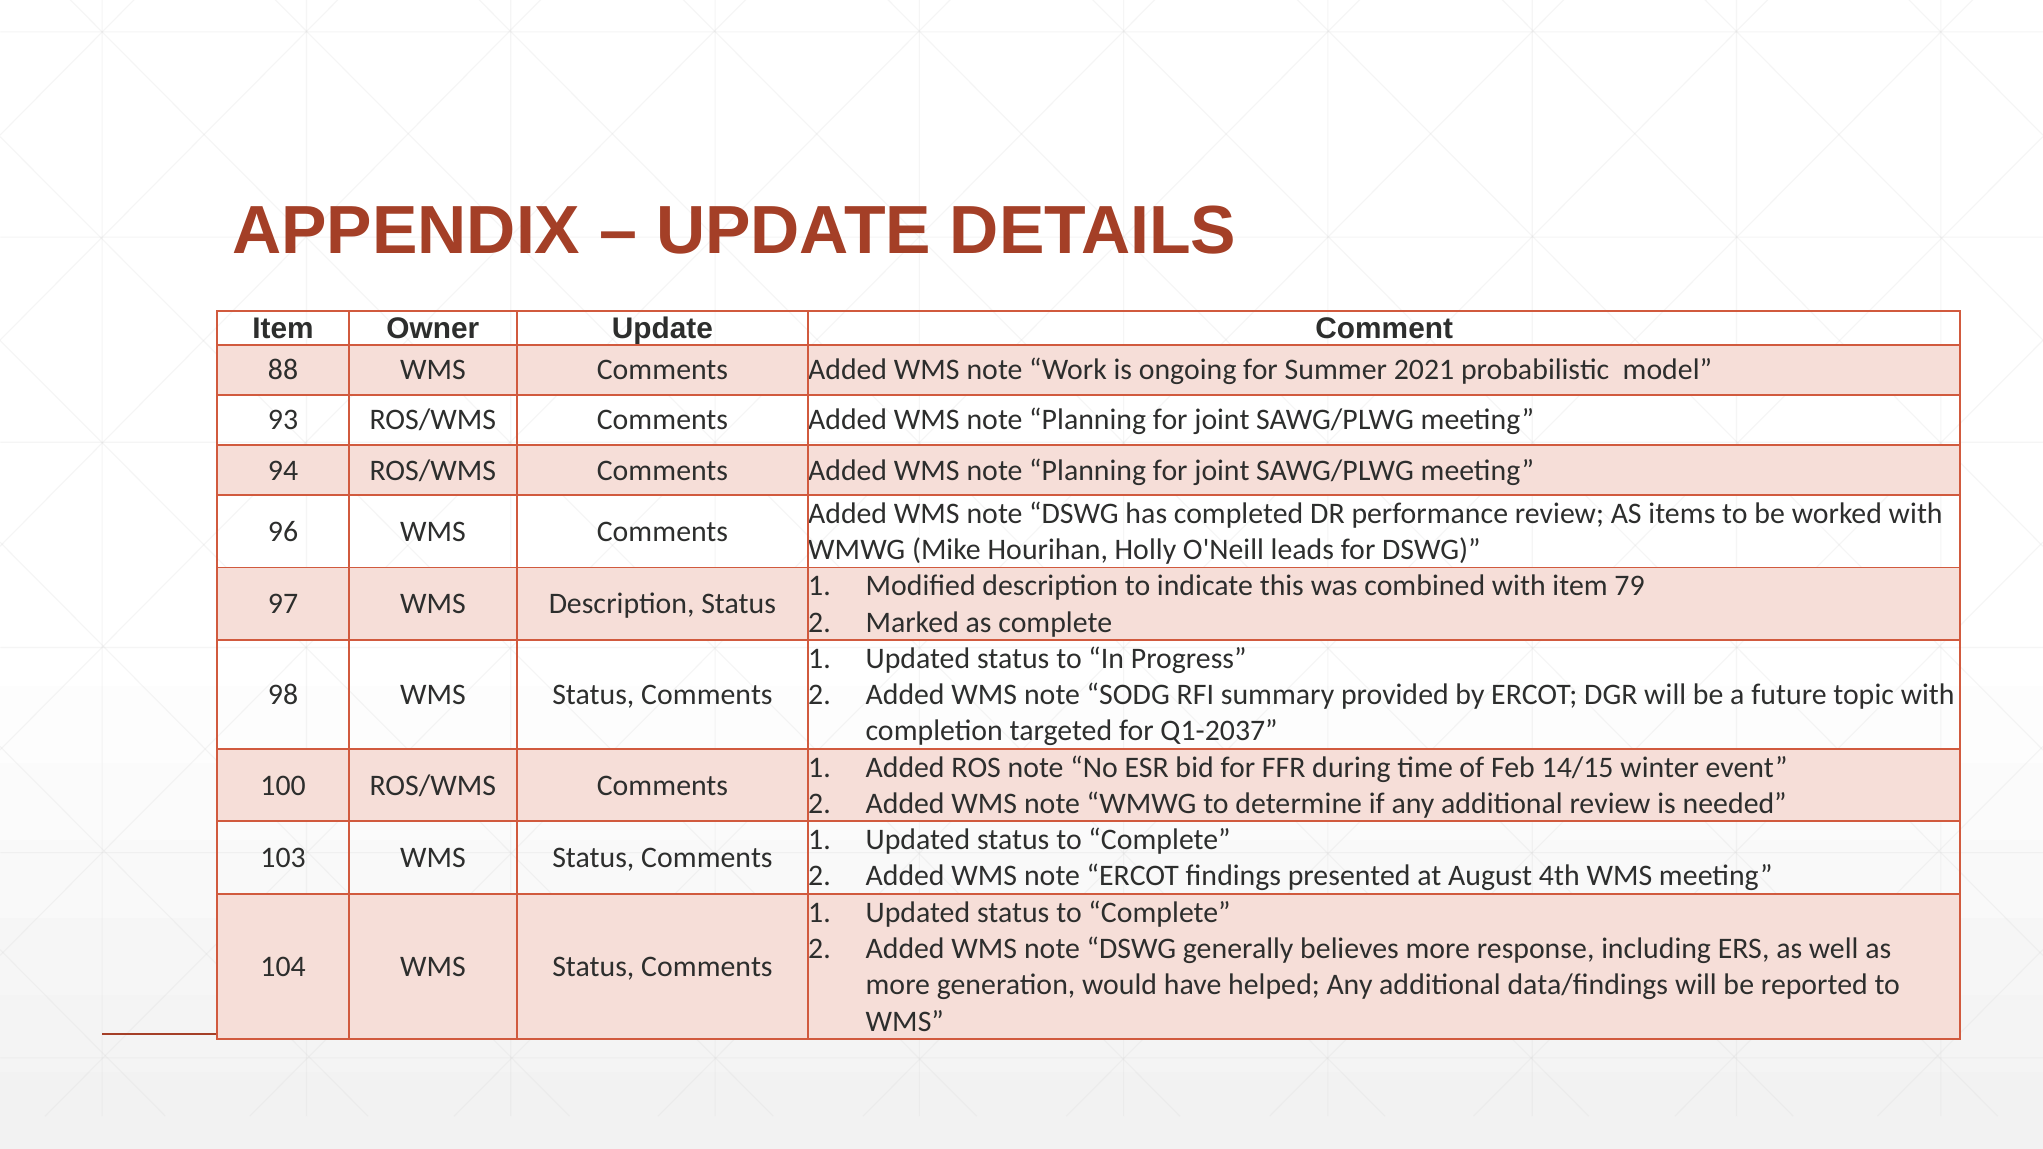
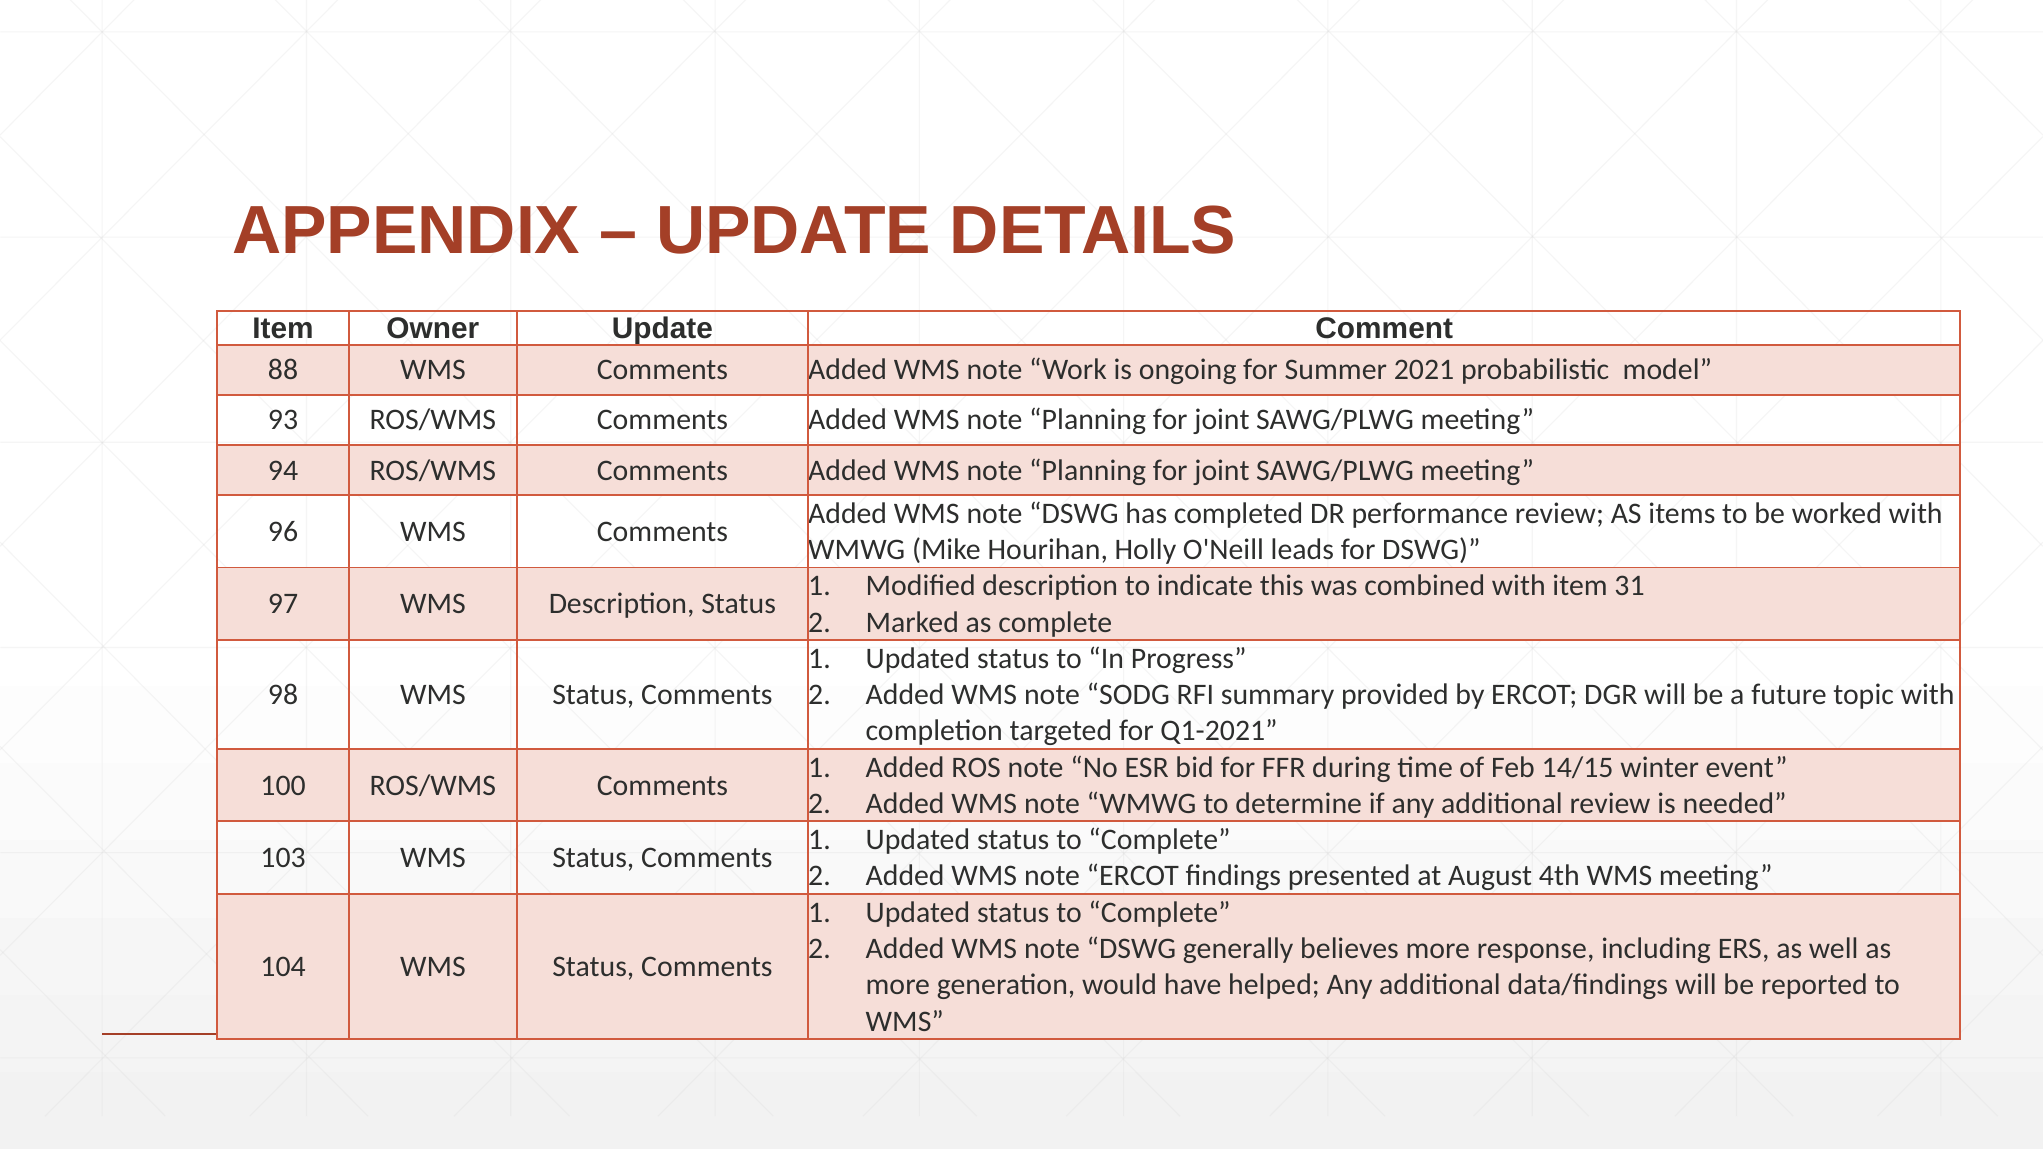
79: 79 -> 31 (1630, 586)
Q1-2037: Q1-2037 -> Q1-2021 (1219, 731)
